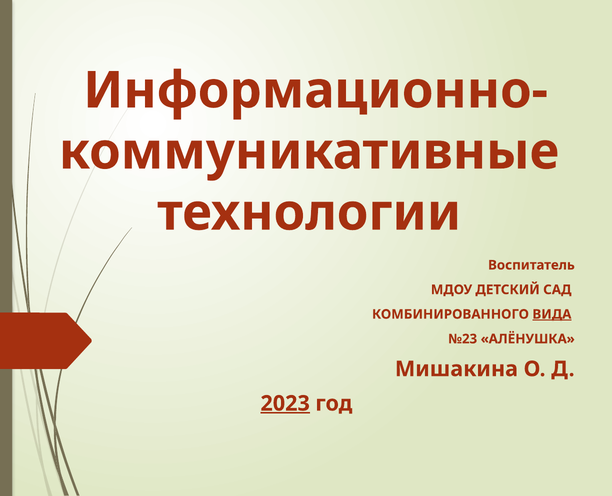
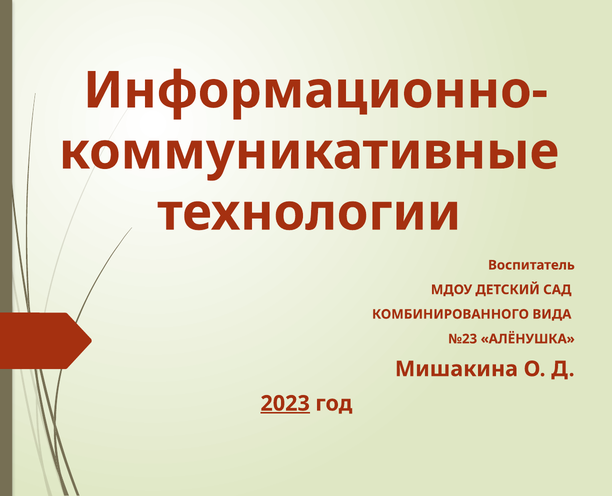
ВИДА underline: present -> none (552, 314)
